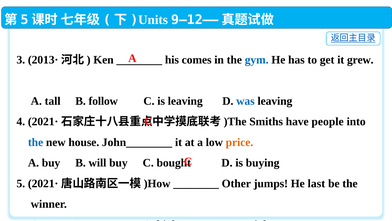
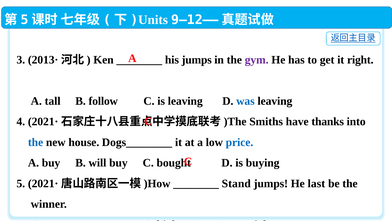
his comes: comes -> jumps (197, 60)
gym colour: blue -> purple (257, 60)
grew: grew -> right (360, 60)
people: people -> thanks (328, 121)
John________: John________ -> Dogs________ (137, 142)
price colour: orange -> blue (240, 142)
Other: Other -> Stand (236, 183)
